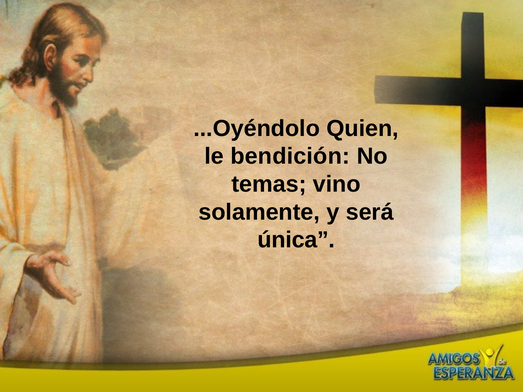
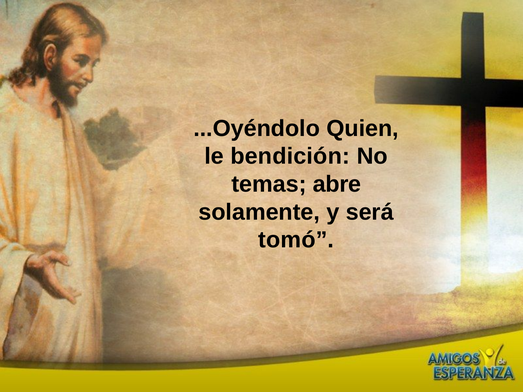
vino: vino -> abre (337, 184)
única: única -> tomó (296, 240)
